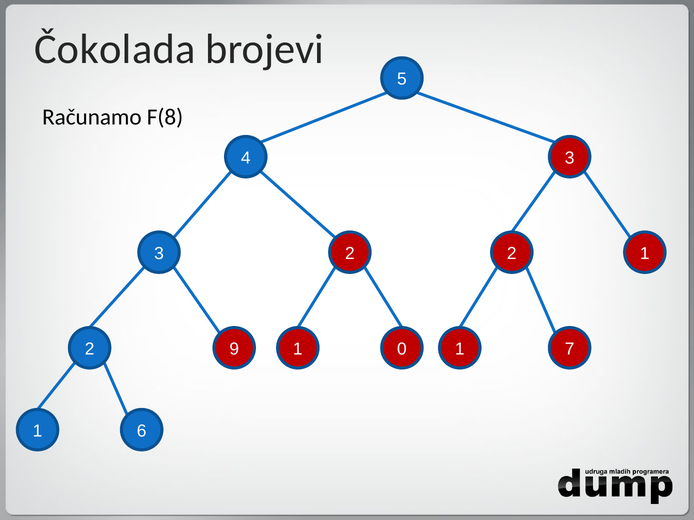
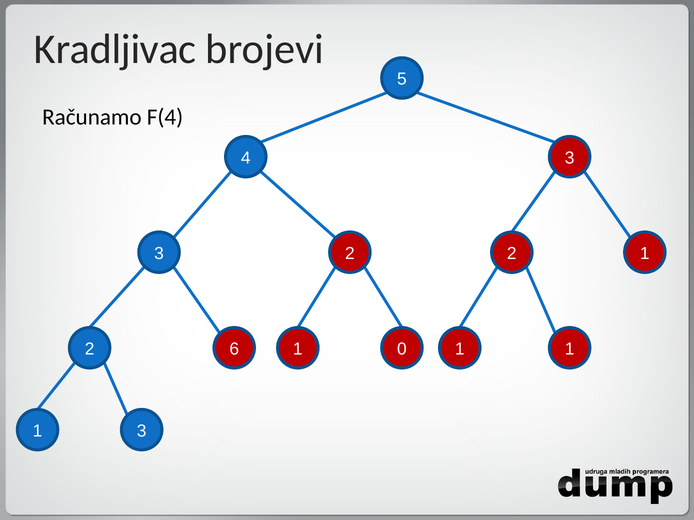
Čokolada: Čokolada -> Kradljivac (115, 49)
F(8: F(8 -> F(4 (165, 117)
9: 9 -> 6 (234, 349)
7: 7 -> 1 (570, 349)
6: 6 -> 3 (142, 431)
